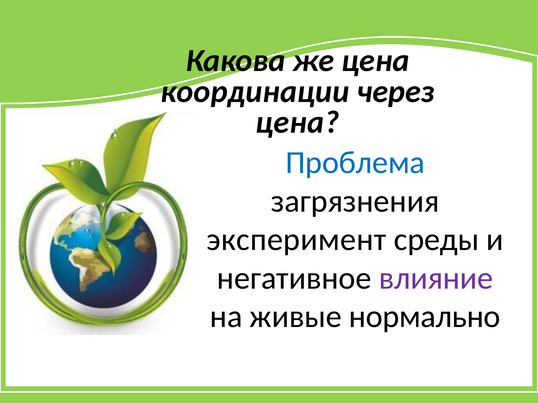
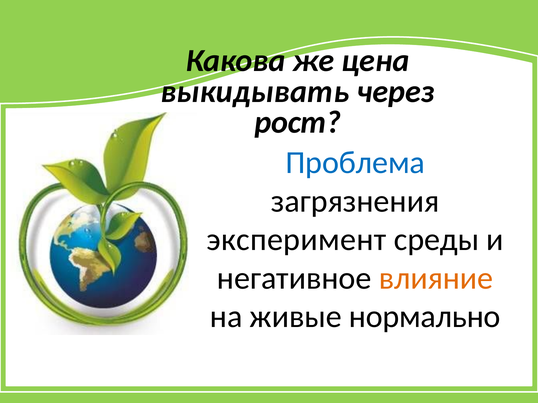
координации: координации -> выкидывать (255, 92)
цена: цена -> рост (298, 122)
влияние colour: purple -> orange (436, 279)
